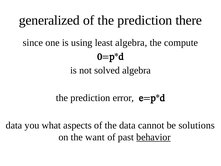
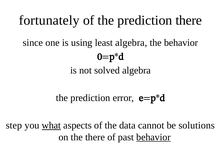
generalized: generalized -> fortunately (49, 20)
the compute: compute -> behavior (181, 43)
data: data -> step (14, 125)
what underline: none -> present (51, 125)
the want: want -> there (95, 137)
